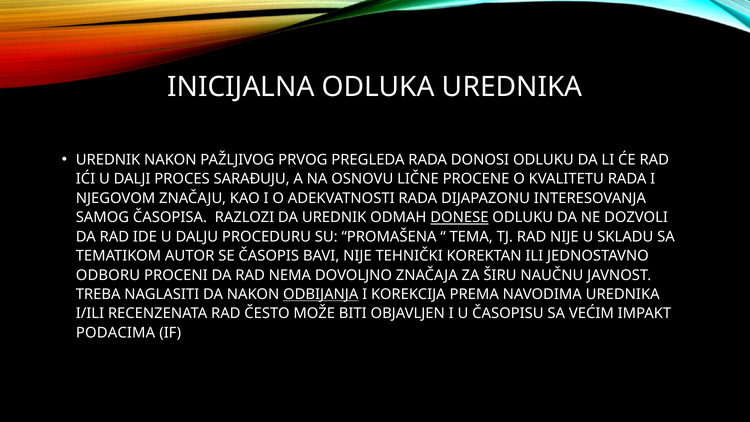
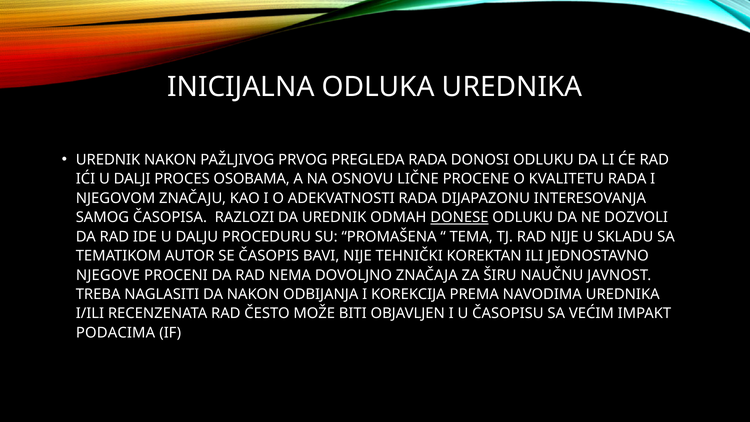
SARAĐUJU: SARAĐUJU -> OSOBAMA (252, 179)
ODBORU: ODBORU -> NJEGOVE (108, 275)
ODBIJANJA underline: present -> none (321, 294)
